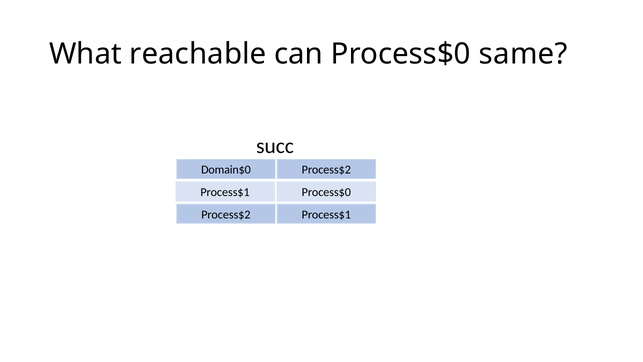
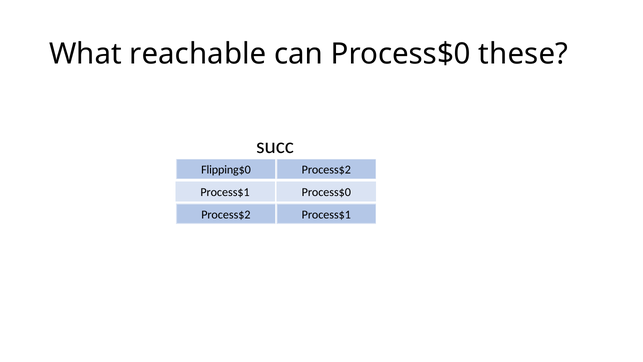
same: same -> these (523, 54)
Domain$0: Domain$0 -> Flipping$0 (226, 170)
